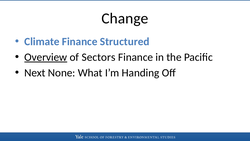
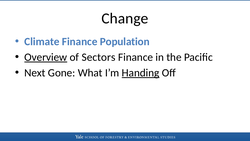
Structured: Structured -> Population (125, 42)
None: None -> Gone (62, 73)
Handing underline: none -> present (141, 73)
